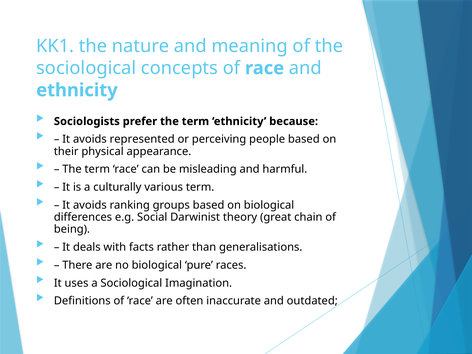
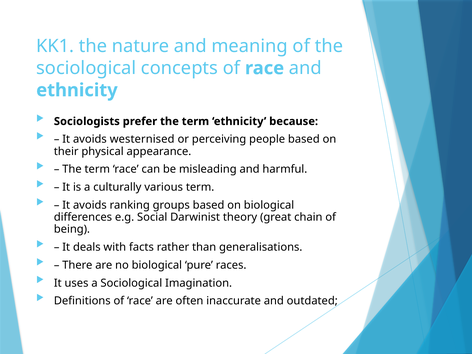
represented: represented -> westernised (142, 139)
